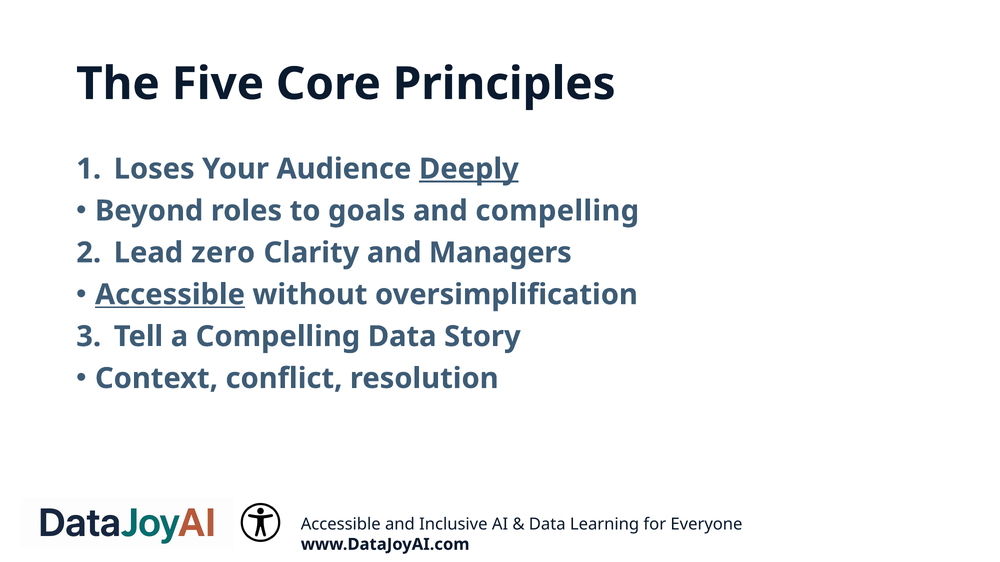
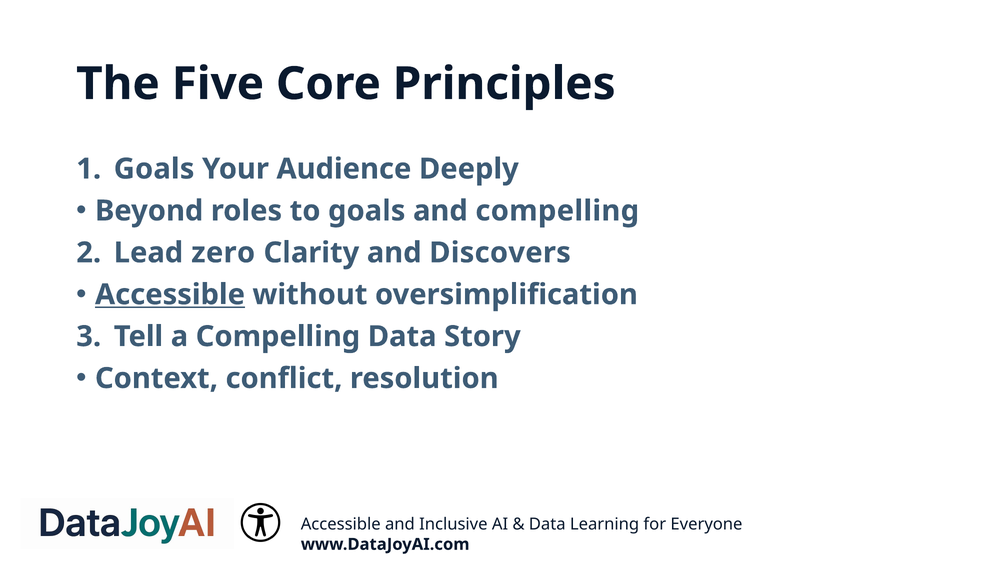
Loses: Loses -> Goals (154, 169)
Deeply underline: present -> none (469, 169)
Managers: Managers -> Discovers (500, 253)
